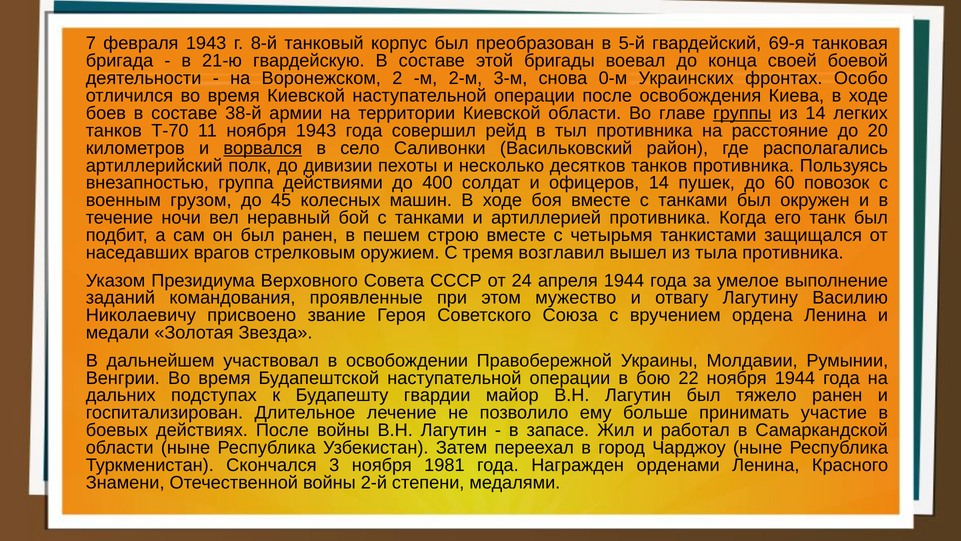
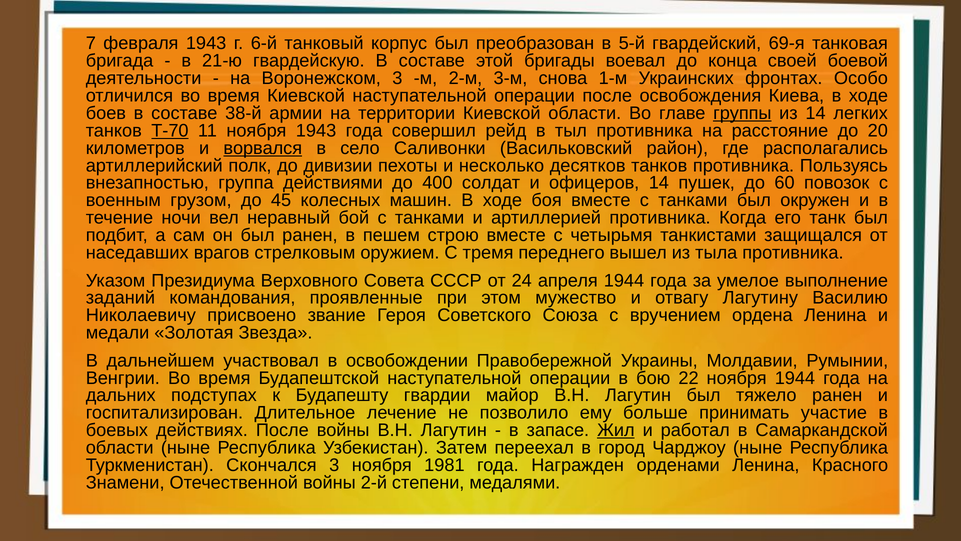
8-й: 8-й -> 6-й (264, 43)
Воронежском 2: 2 -> 3 (397, 78)
0-м: 0-м -> 1-м (613, 78)
Т-70 underline: none -> present (170, 131)
возглавил: возглавил -> переднего (562, 253)
Жил underline: none -> present (616, 430)
